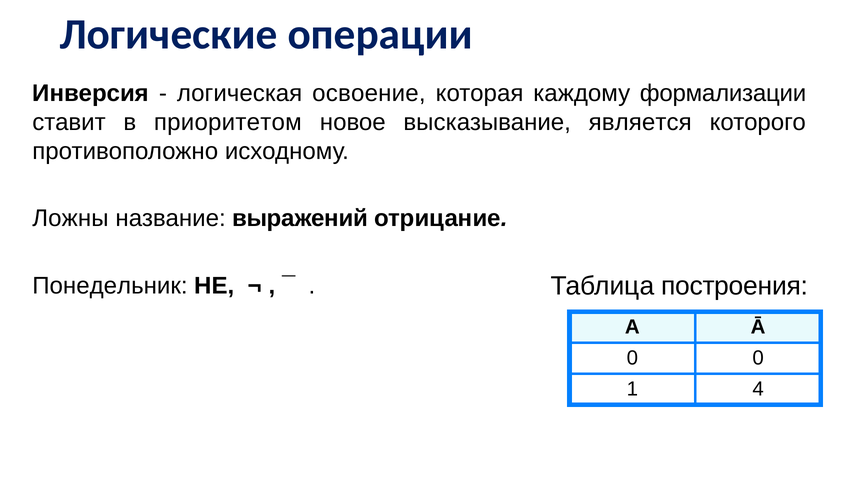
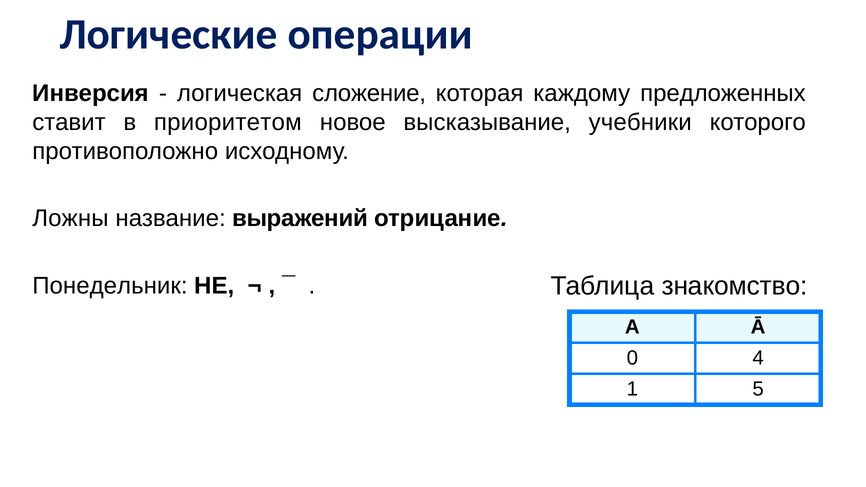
освоение: освоение -> сложение (369, 93)
формализации: формализации -> предложенных (723, 93)
является: является -> учебники (640, 122)
построения: построения -> знакомство (735, 286)
0 0: 0 -> 4 (758, 358)
4: 4 -> 5 (758, 389)
